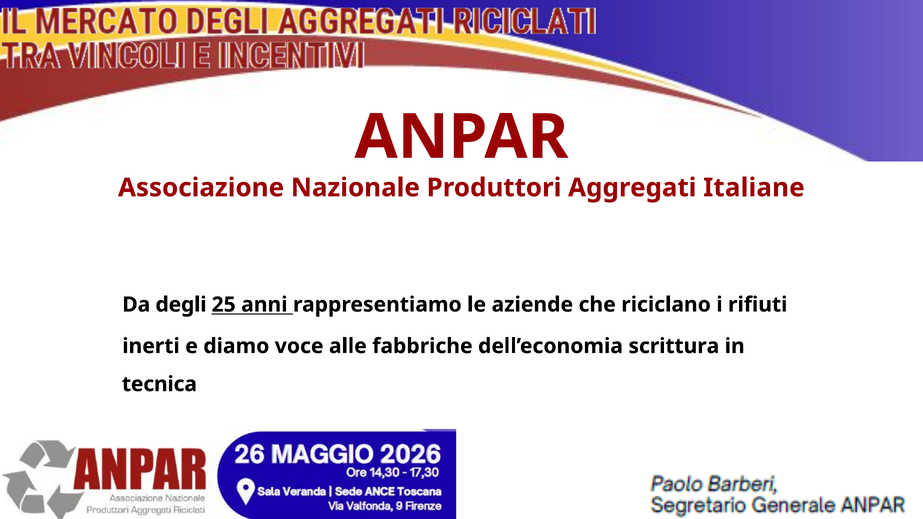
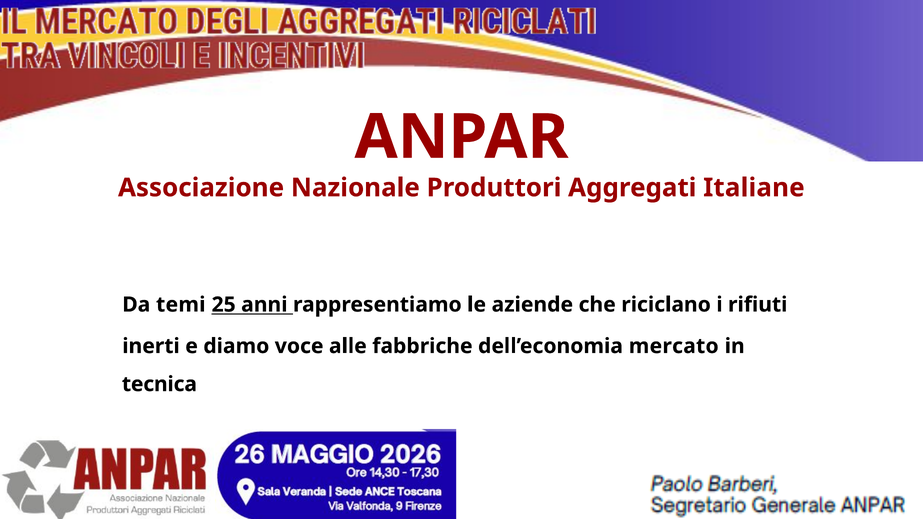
degli: degli -> temi (181, 305)
scrittura: scrittura -> mercato (674, 346)
